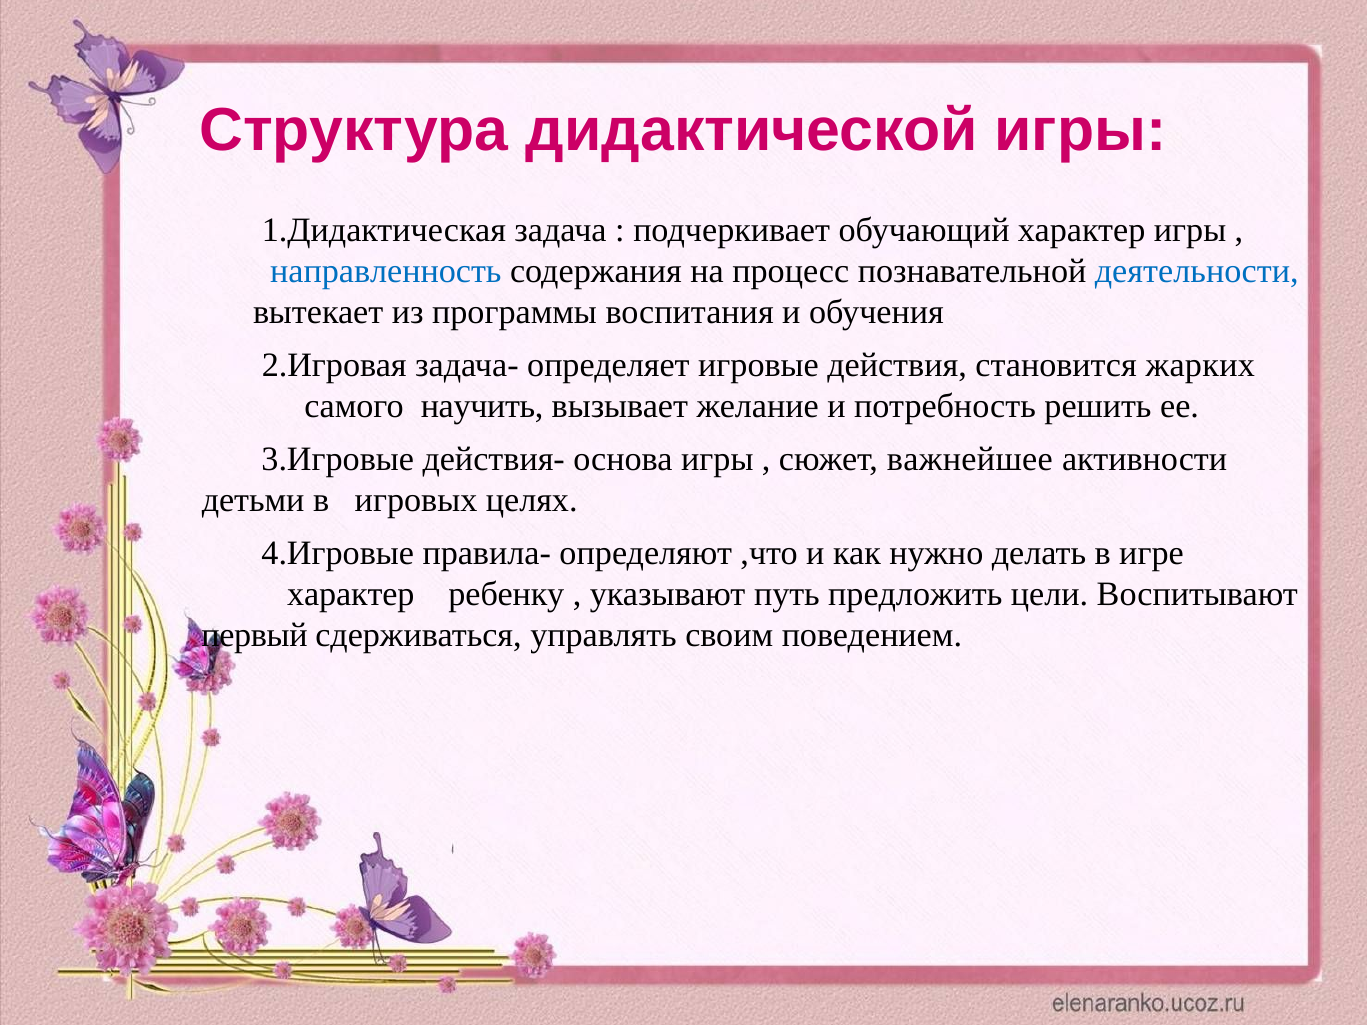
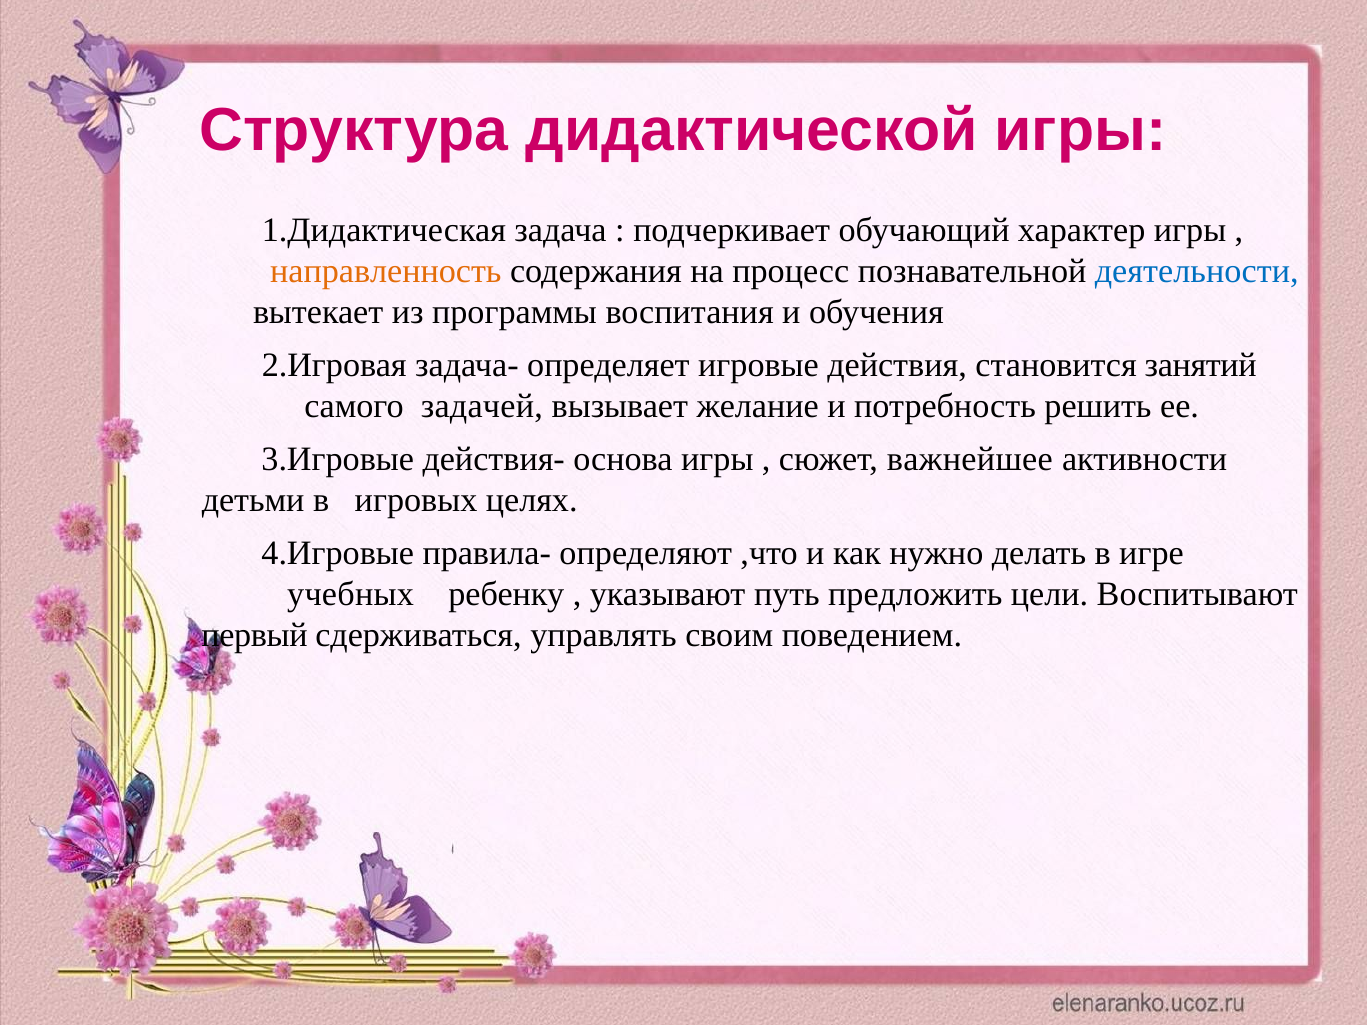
направленность colour: blue -> orange (386, 271)
жарких: жарких -> занятий (1201, 365)
научить: научить -> задачей (482, 406)
характер: характер -> учебных (351, 595)
